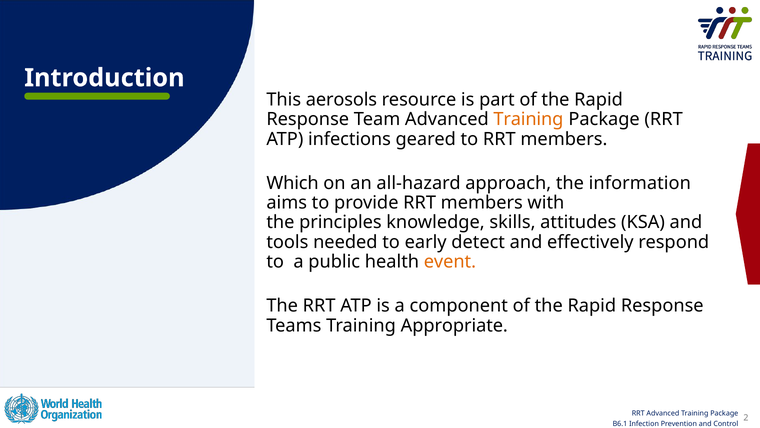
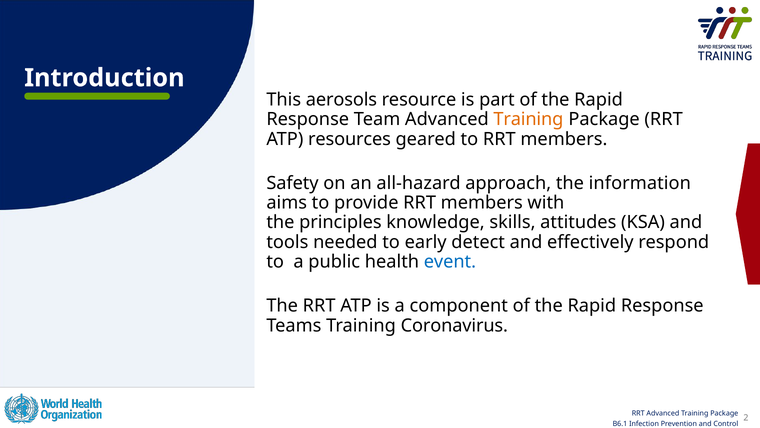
infections: infections -> resources (349, 139)
Which: Which -> Safety (293, 183)
event colour: orange -> blue (450, 262)
Appropriate: Appropriate -> Coronavirus (454, 325)
